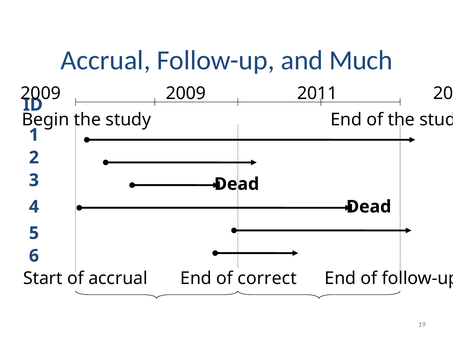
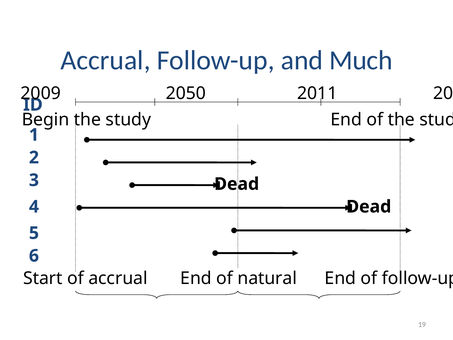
2009 2009: 2009 -> 2050 (186, 93)
correct: correct -> natural (267, 278)
